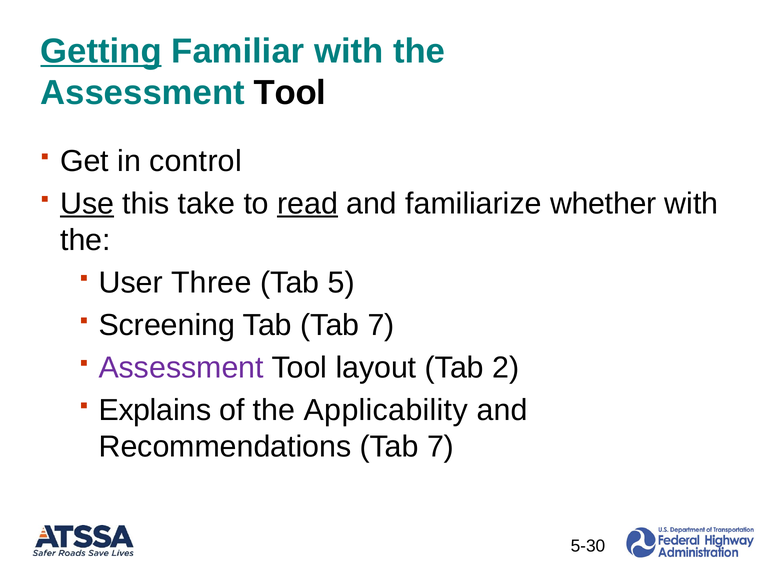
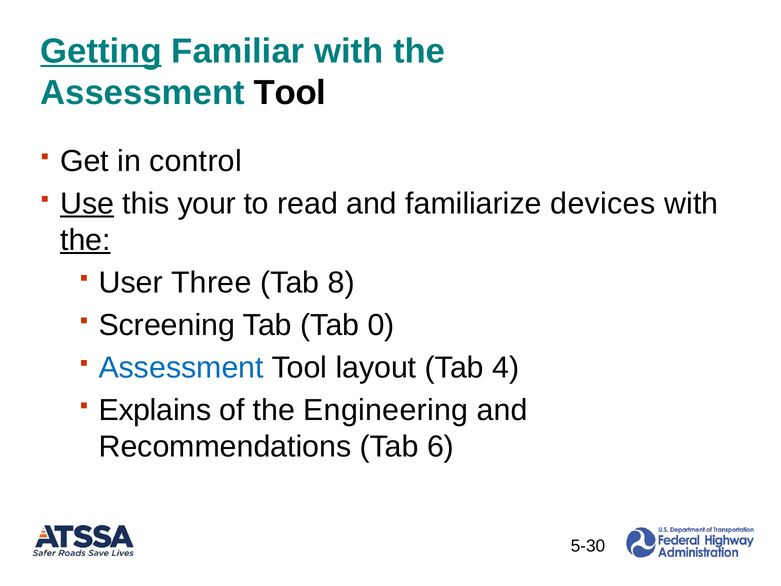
take: take -> your (207, 203)
read underline: present -> none (308, 203)
whether: whether -> devices (603, 203)
the underline: none -> present (85, 240)
5: 5 -> 8 (341, 283)
Tab Tab 7: 7 -> 0 (381, 325)
Assessment colour: purple -> blue (181, 368)
2: 2 -> 4 (506, 368)
Applicability: Applicability -> Engineering (386, 410)
Recommendations Tab 7: 7 -> 6 (441, 447)
